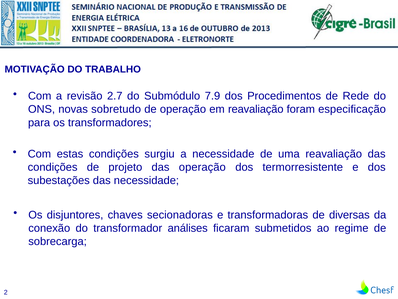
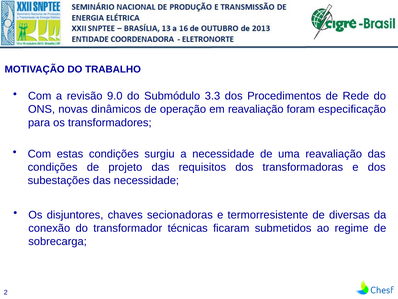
2.7: 2.7 -> 9.0 (115, 96)
7.9: 7.9 -> 3.3 (212, 96)
sobretudo: sobretudo -> dinâmicos (116, 109)
das operação: operação -> requisitos (202, 167)
termorresistente: termorresistente -> transformadoras (303, 167)
transformadoras: transformadoras -> termorresistente (268, 215)
análises: análises -> técnicas (188, 228)
